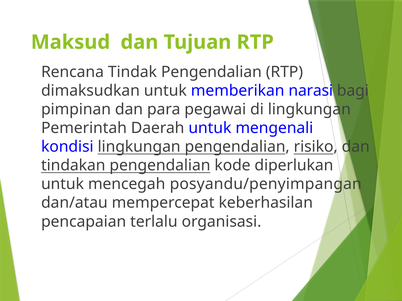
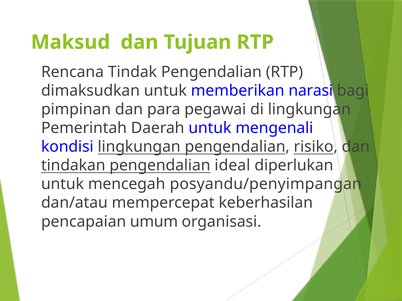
kode: kode -> ideal (232, 166)
terlalu: terlalu -> umum (154, 222)
